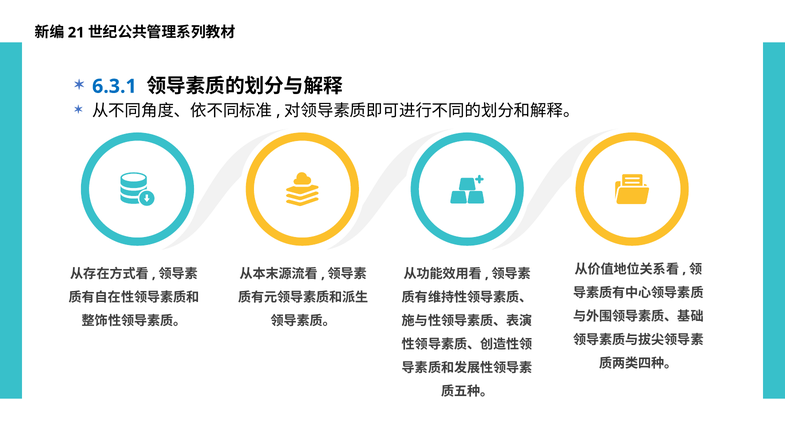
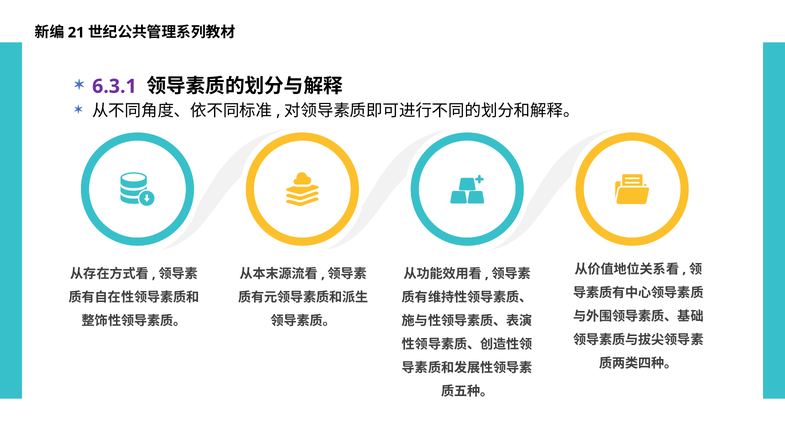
6.3.1 colour: blue -> purple (114, 86)
